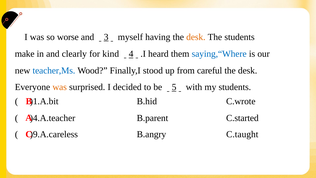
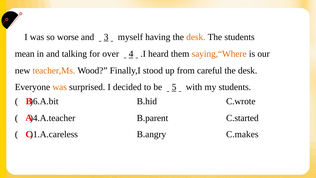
make: make -> mean (25, 54)
clearly: clearly -> talking (74, 54)
kind: kind -> over (111, 54)
saying,“Where colour: blue -> orange (219, 54)
teacher,Ms colour: blue -> orange (54, 71)
)1.A.bit: )1.A.bit -> )6.A.bit (44, 101)
)9.A.careless: )9.A.careless -> )1.A.careless (54, 134)
C.taught: C.taught -> C.makes (242, 134)
